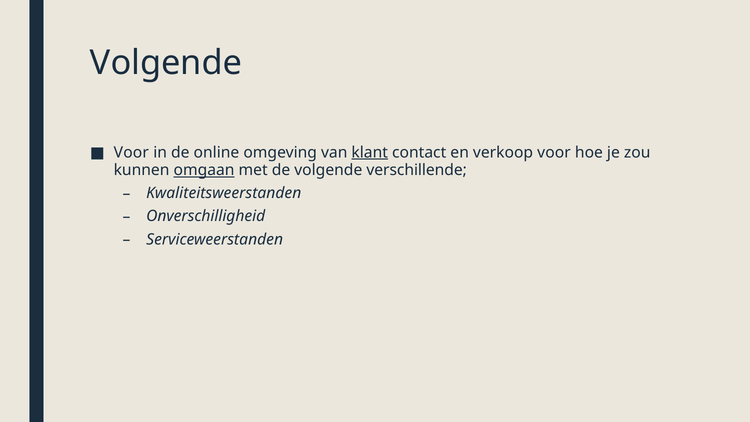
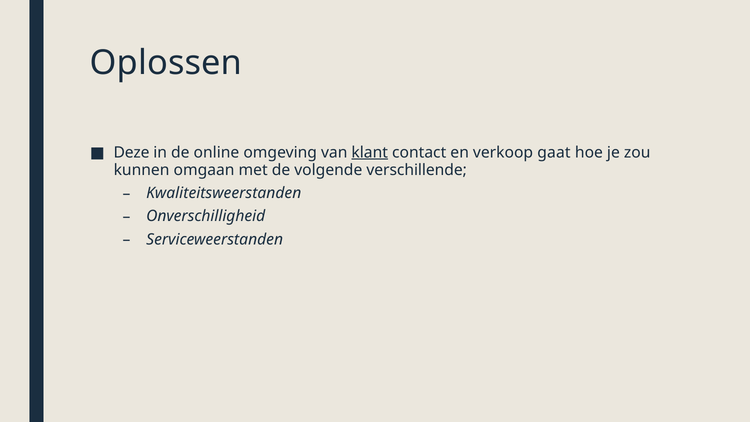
Volgende: Volgende -> Oplossen (166, 63)
Voor: Voor -> Deze (131, 152)
verkoop voor: voor -> gaat (554, 152)
omgaan underline: present -> none (204, 170)
